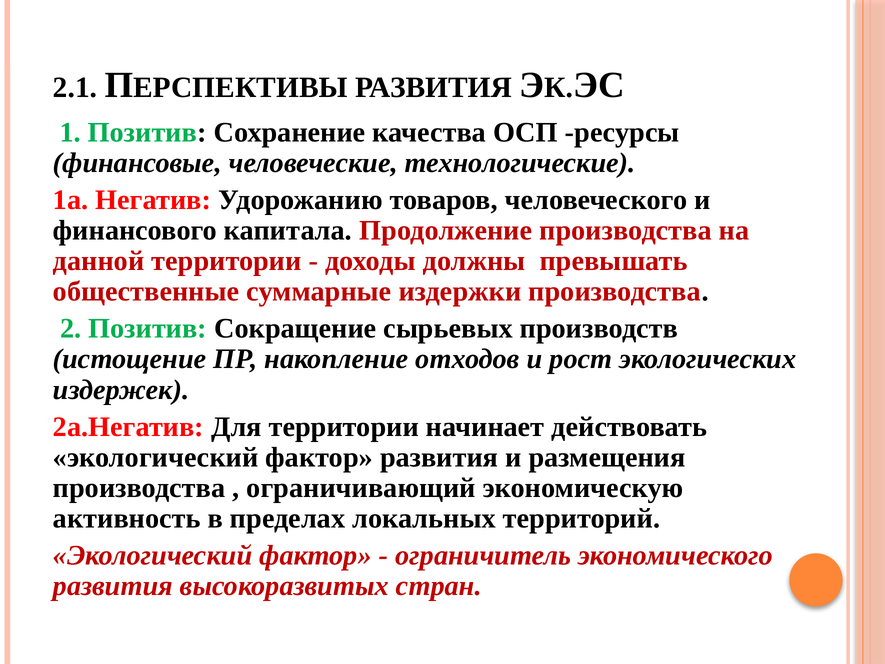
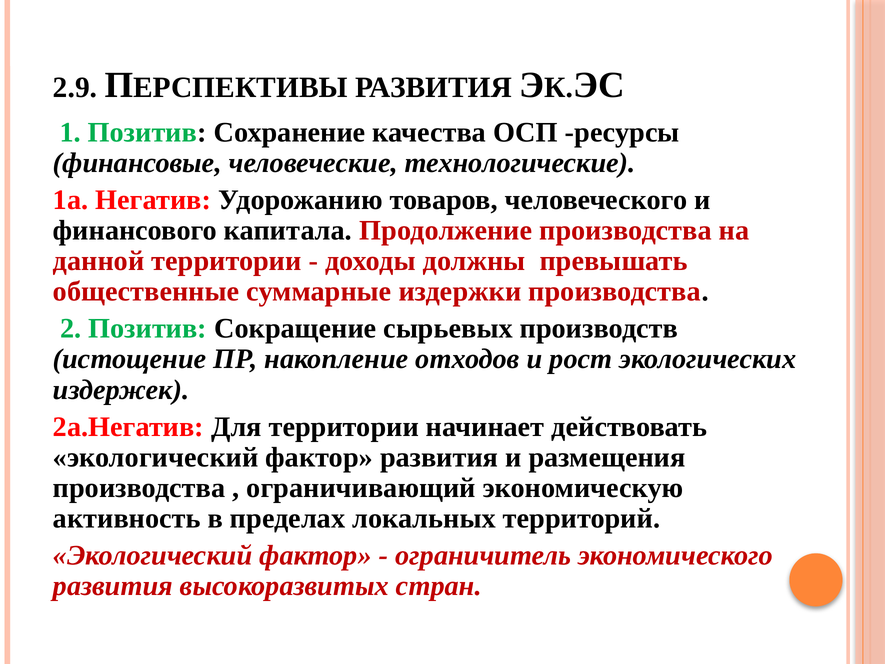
2.1: 2.1 -> 2.9 (75, 87)
